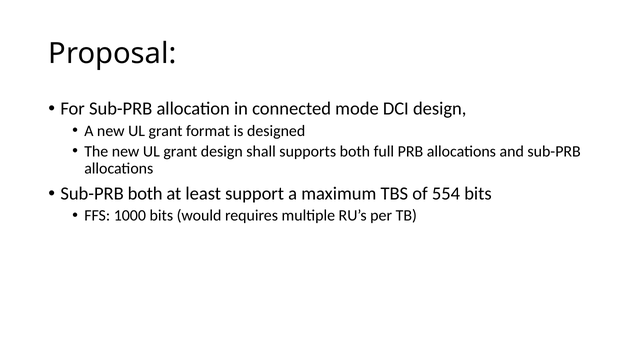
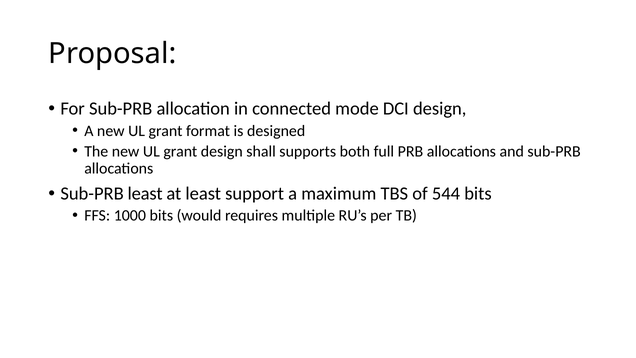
Sub-PRB both: both -> least (145, 194)
554: 554 -> 544 (446, 194)
